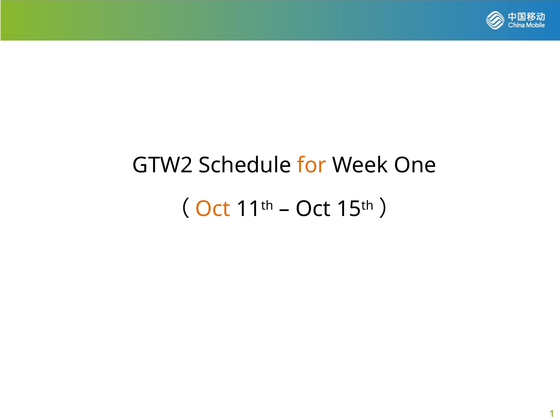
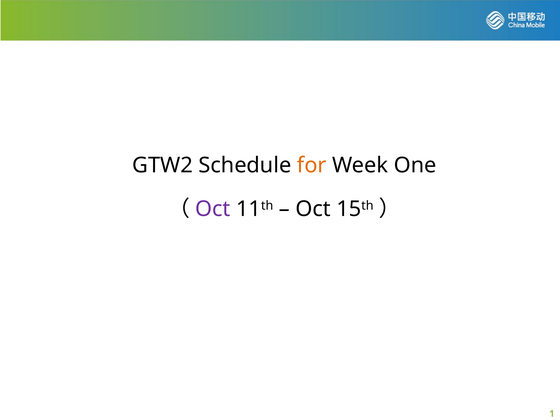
Oct colour: orange -> purple (213, 209)
